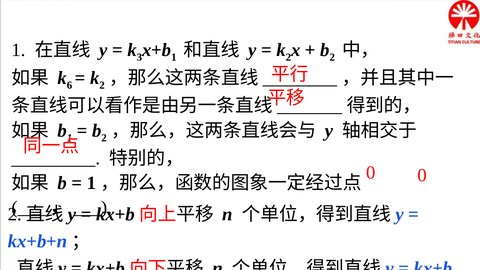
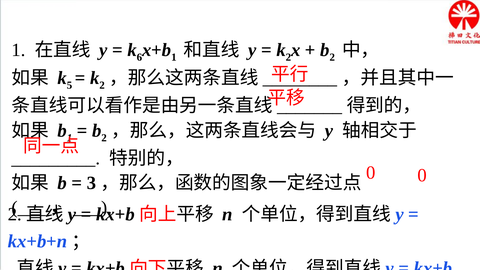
3: 3 -> 6 (139, 57)
6: 6 -> 5 (69, 85)
1: 1 -> 3 (91, 183)
